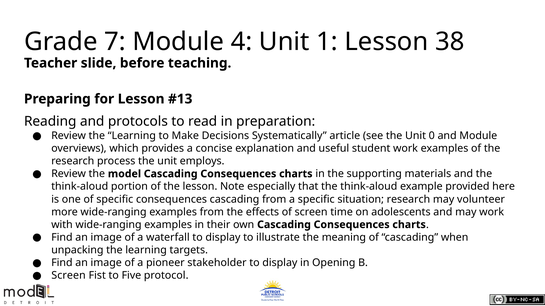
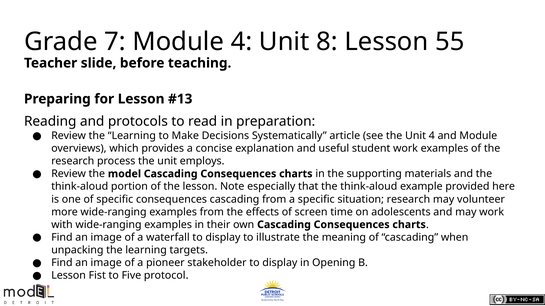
1: 1 -> 8 (327, 42)
38: 38 -> 55 (450, 42)
Unit 0: 0 -> 4 (432, 136)
Screen: Screen -> Lesson (69, 276)
